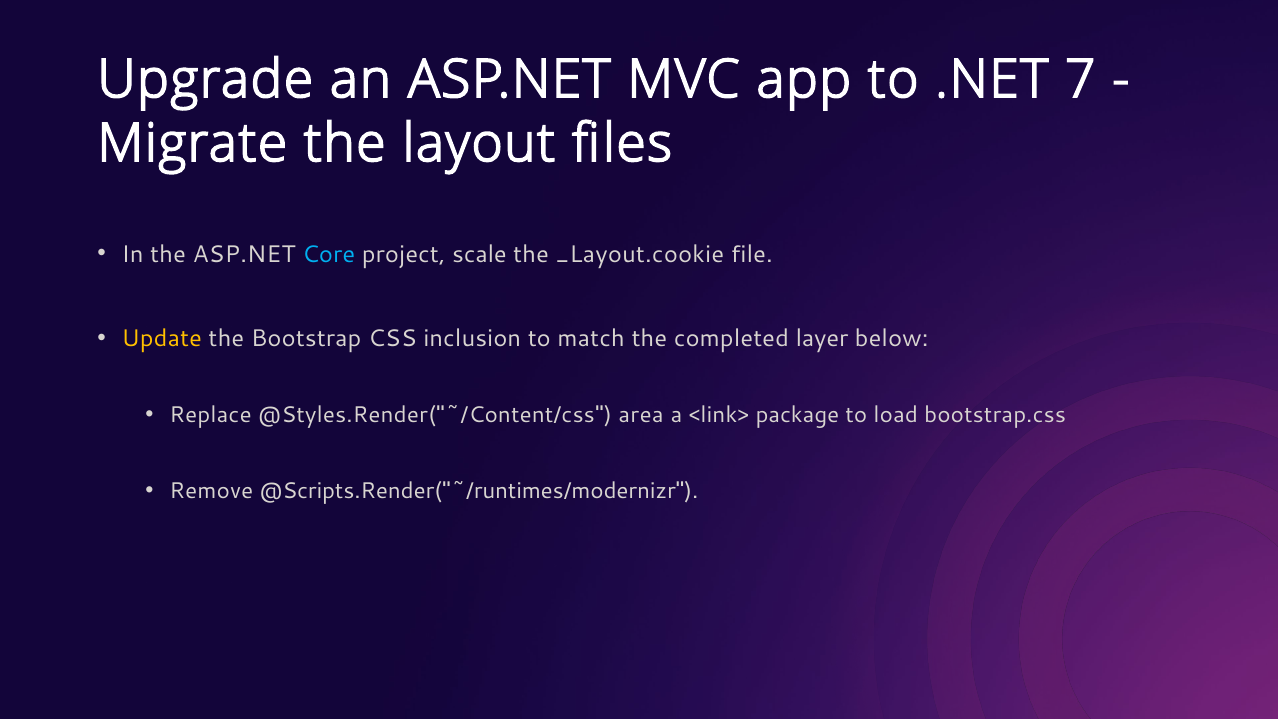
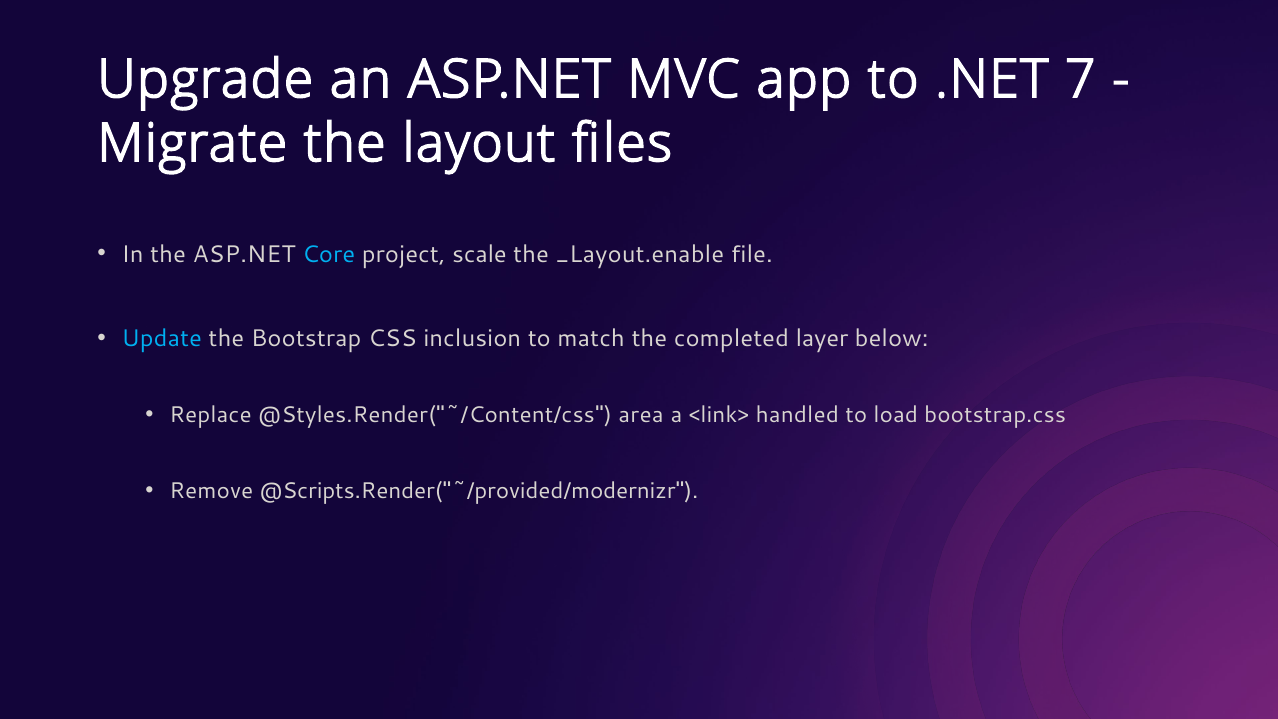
_Layout.cookie: _Layout.cookie -> _Layout.enable (640, 254)
Update colour: yellow -> light blue (162, 338)
package: package -> handled (797, 415)
@Scripts.Render("~/runtimes/modernizr: @Scripts.Render("~/runtimes/modernizr -> @Scripts.Render("~/provided/modernizr (479, 491)
